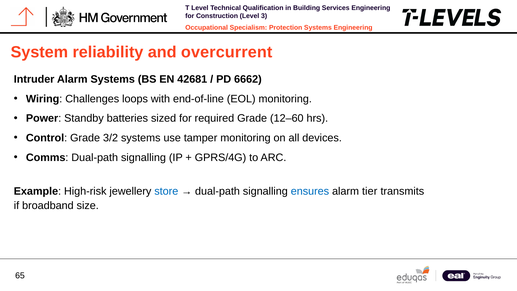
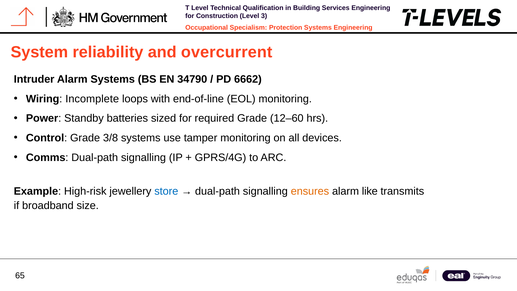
42681: 42681 -> 34790 (192, 79)
Challenges: Challenges -> Incomplete (92, 99)
3/2: 3/2 -> 3/8 (111, 138)
ensures colour: blue -> orange (310, 191)
tier: tier -> like (370, 191)
